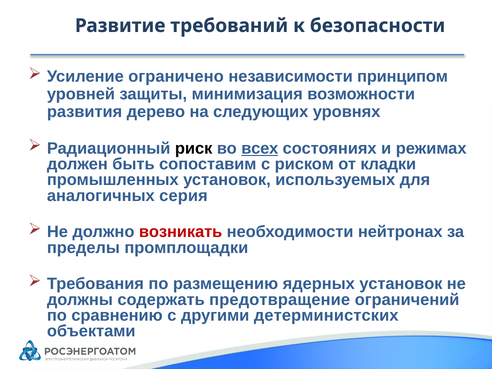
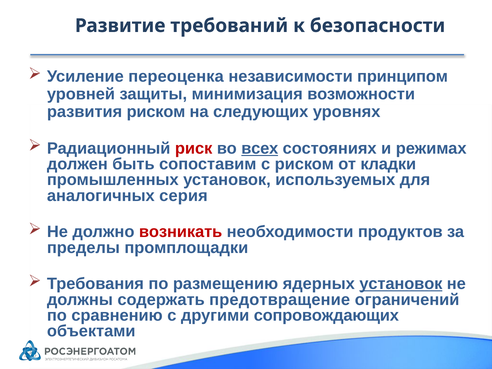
ограничено: ограничено -> переоценка (176, 76)
развития дерево: дерево -> риском (156, 112)
риск colour: black -> red (194, 148)
нейтронах: нейтронах -> продуктов (400, 232)
установок underline: none -> present (401, 284)
детерминистских: детерминистских -> сопровождающих (326, 315)
